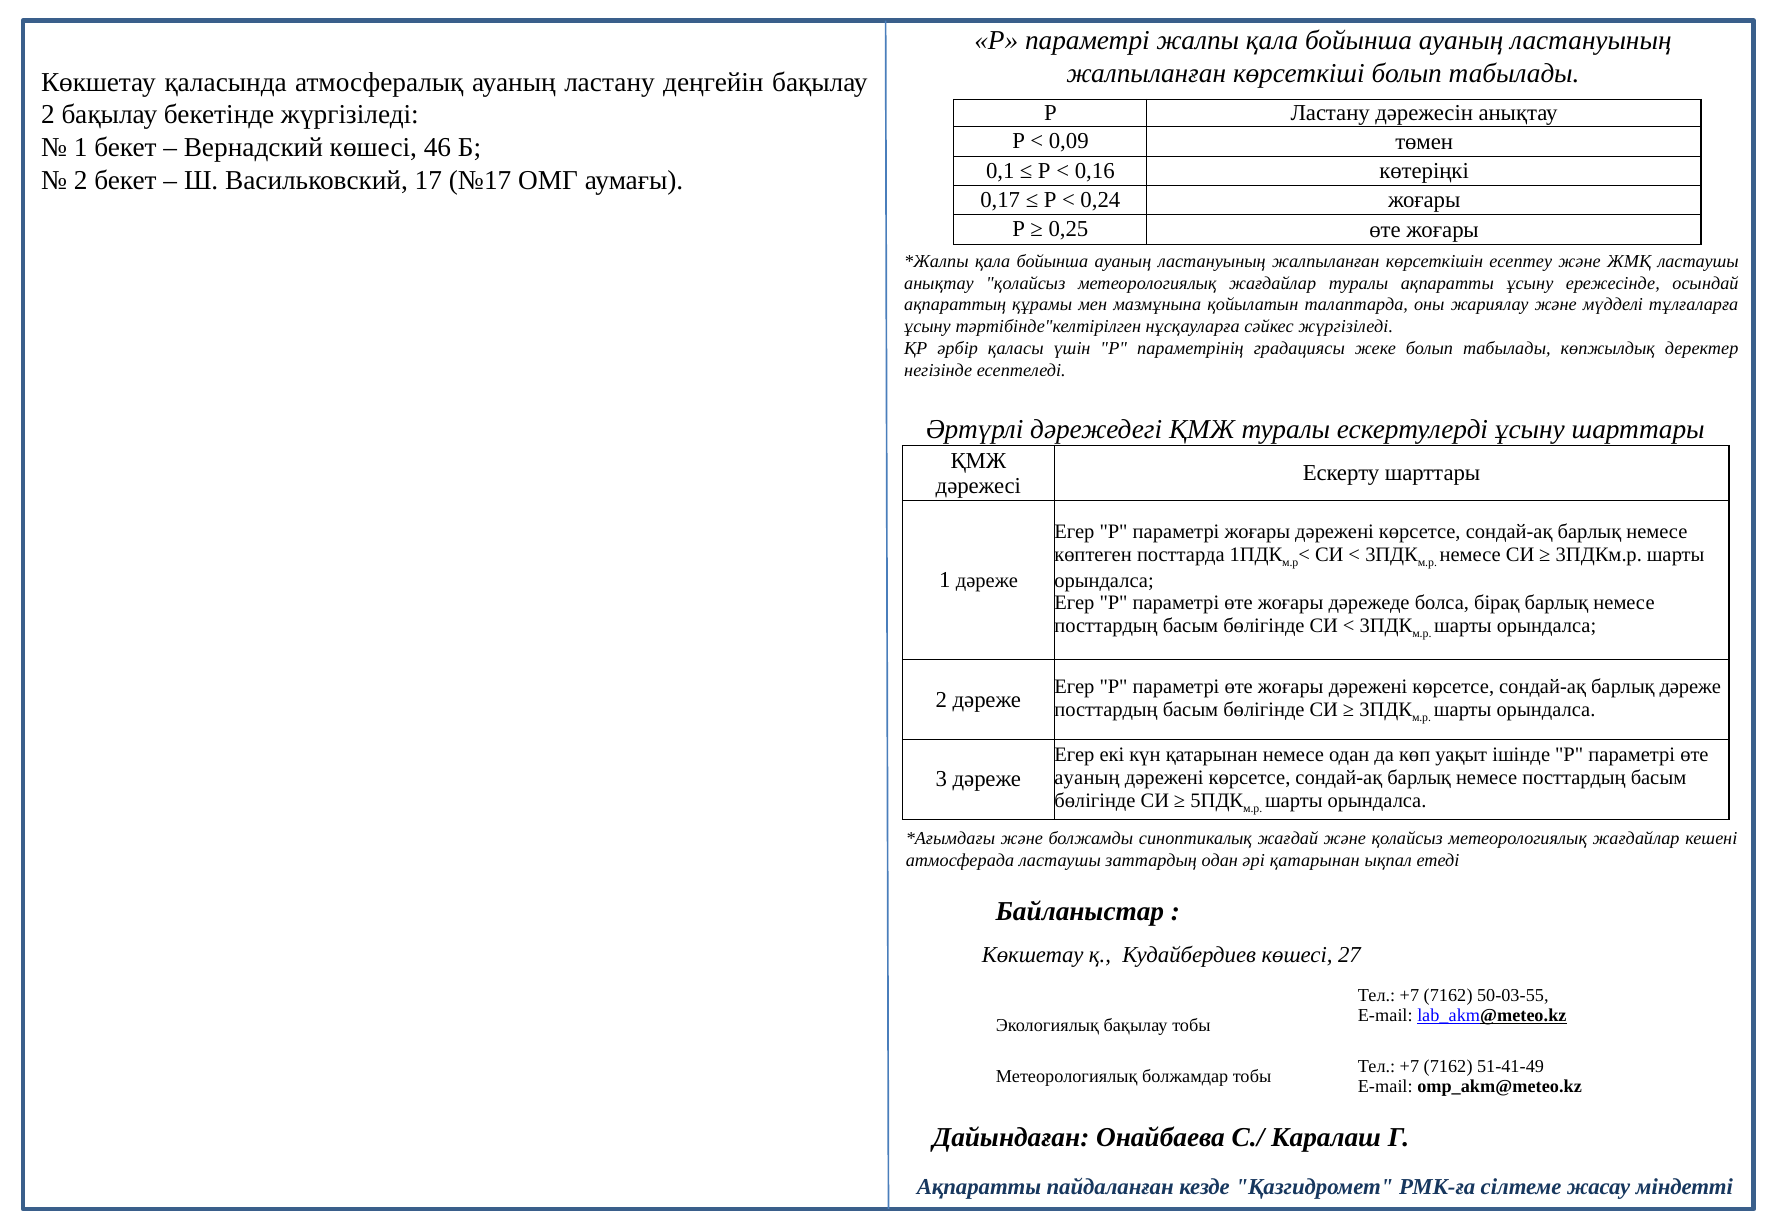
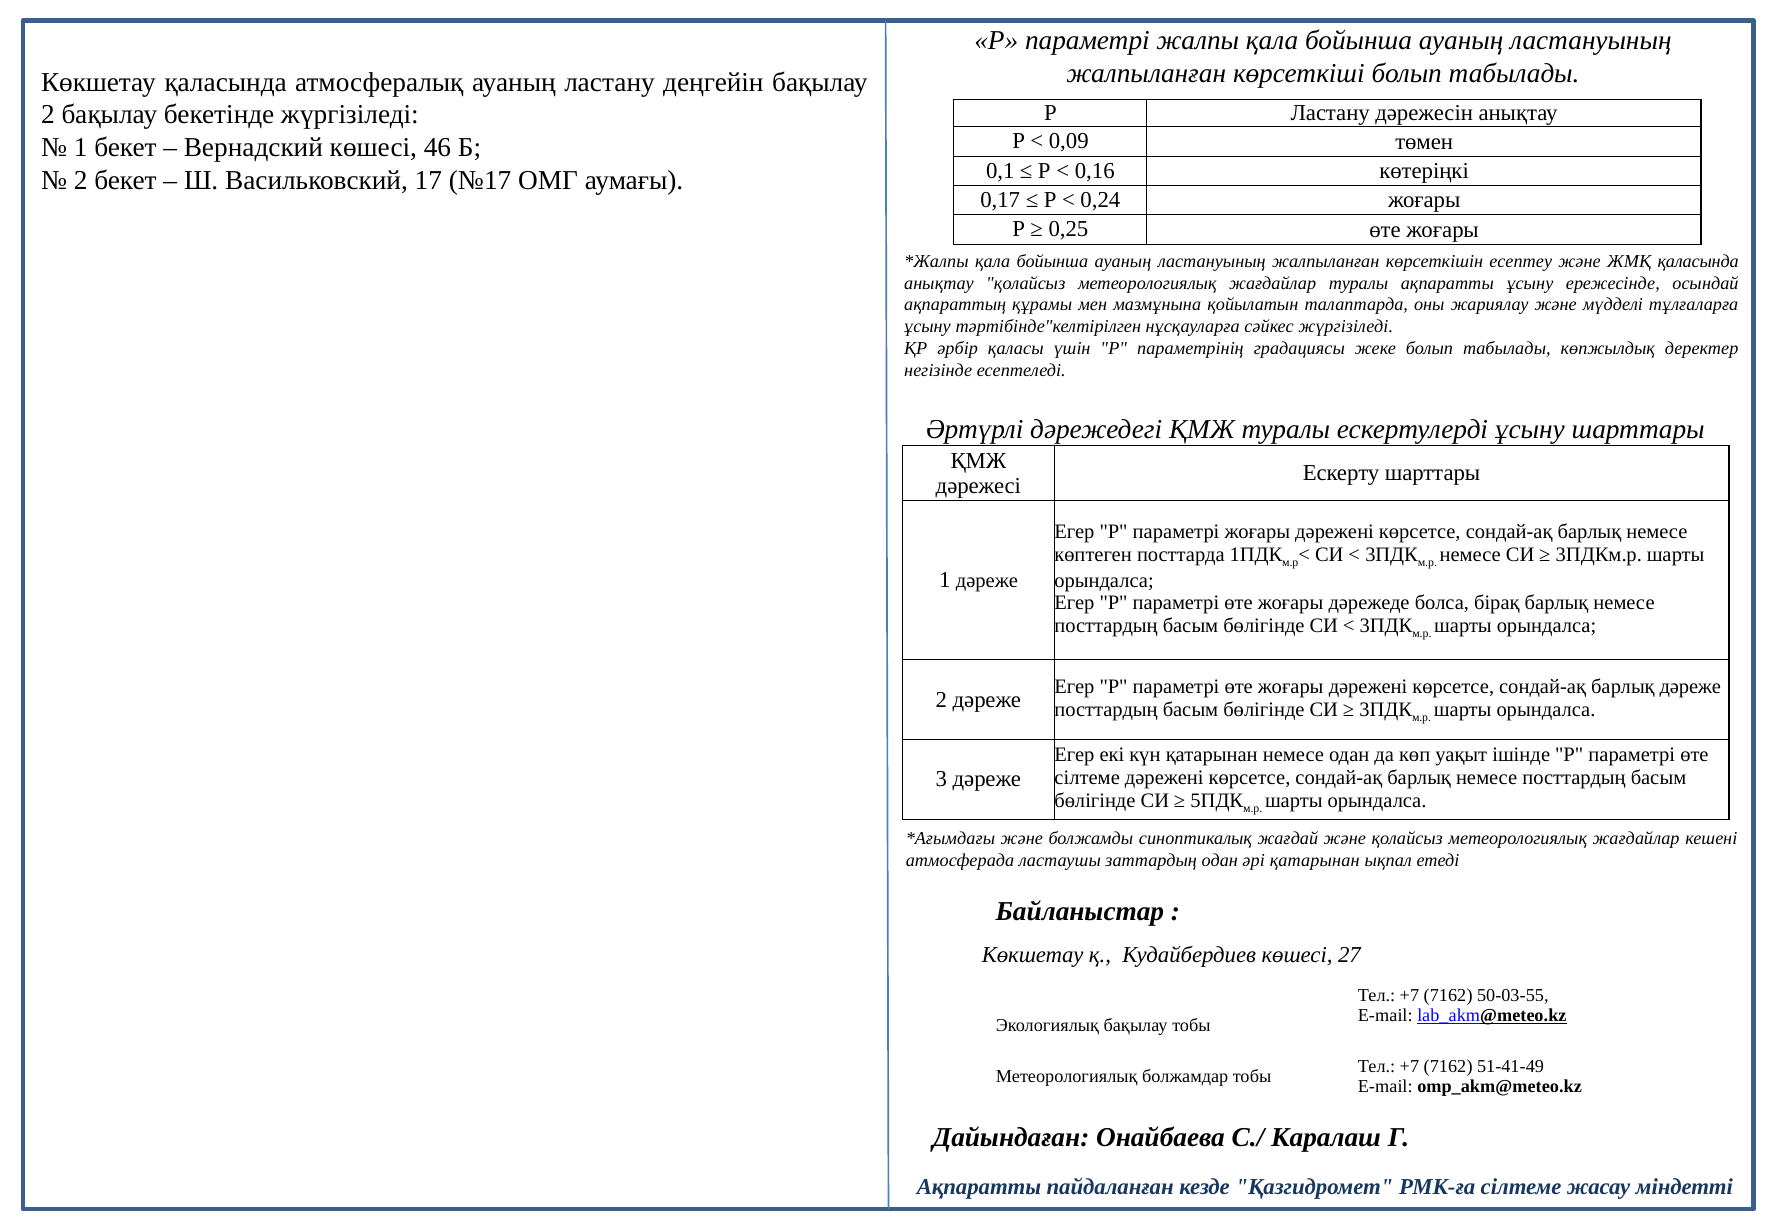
ЖМҚ ластаушы: ластаушы -> қаласында (1698, 261)
ауаның: ауаның -> сілтеме (1087, 778)
